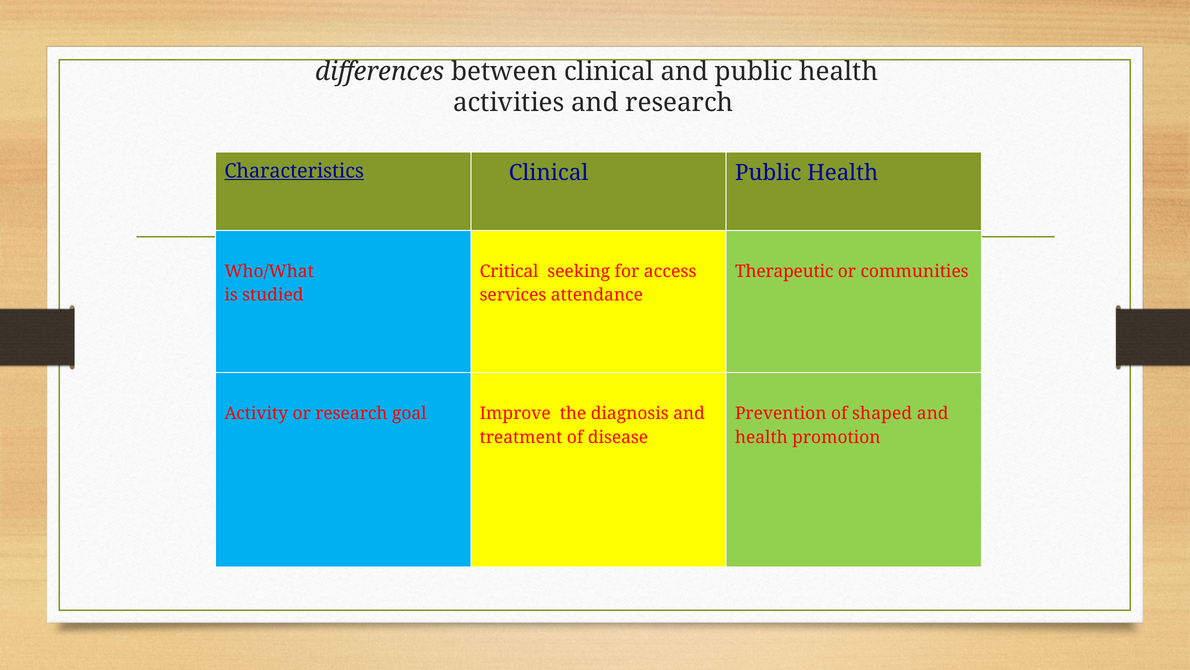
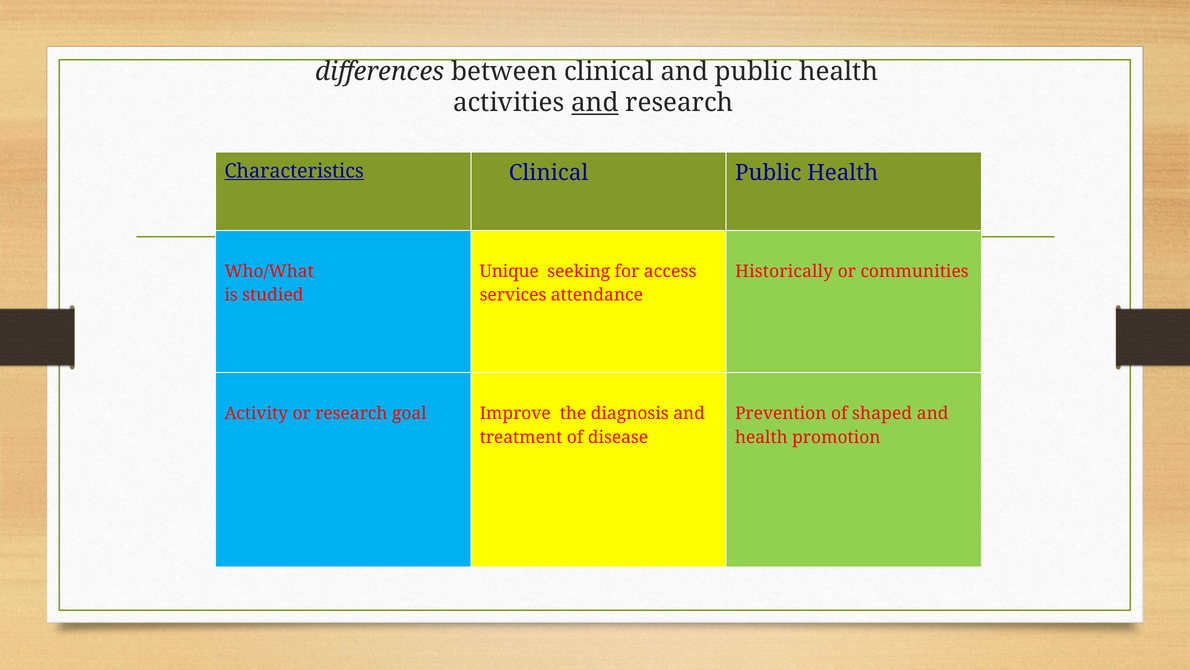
and underline: none -> present (595, 103)
Critical: Critical -> Unique (509, 271)
Therapeutic: Therapeutic -> Historically (784, 271)
